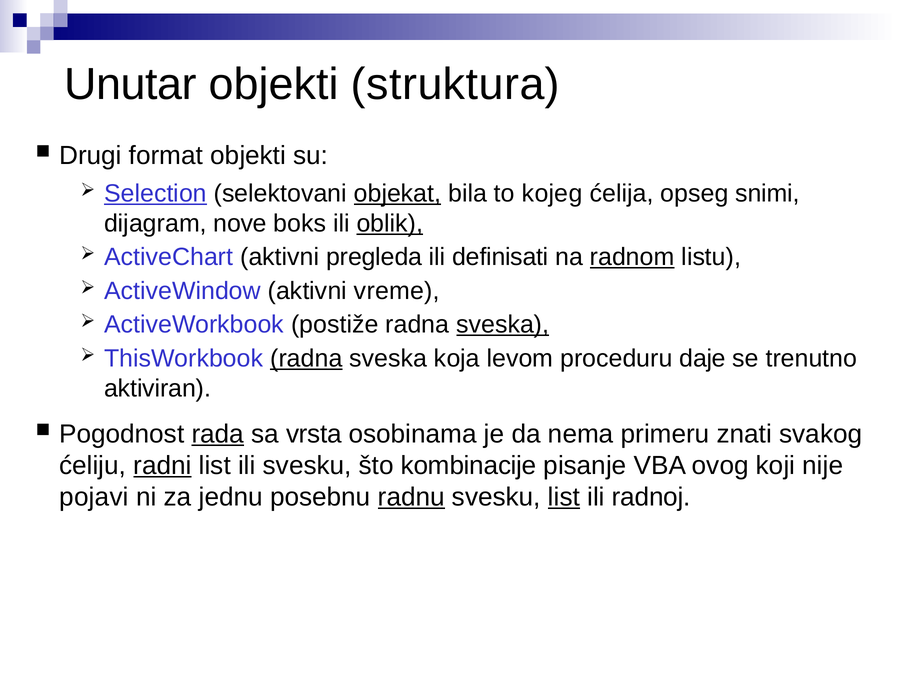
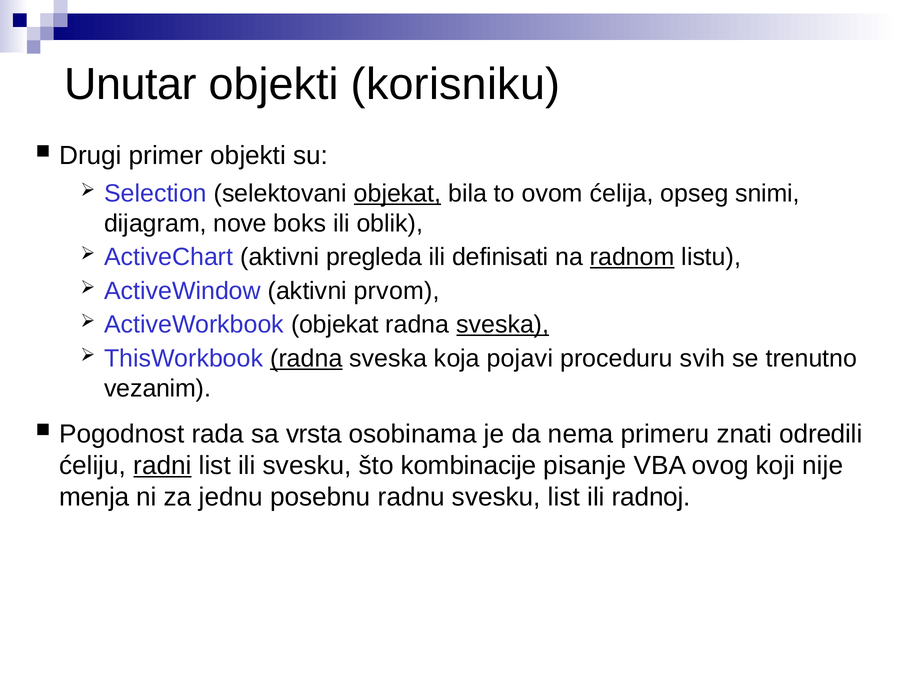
struktura: struktura -> korisniku (456, 84)
format: format -> primer (166, 155)
Selection underline: present -> none (155, 193)
kojeg: kojeg -> ovom (552, 193)
oblik underline: present -> none (390, 223)
vreme: vreme -> prvom (397, 291)
ActiveWorkbook postiže: postiže -> objekat (335, 324)
levom: levom -> pojavi (520, 358)
daje: daje -> svih (702, 358)
aktiviran: aktiviran -> vezanim (158, 388)
rada underline: present -> none (218, 434)
svakog: svakog -> odredili (821, 434)
pojavi: pojavi -> menja (94, 497)
radnu underline: present -> none (411, 497)
list underline: present -> none (564, 497)
